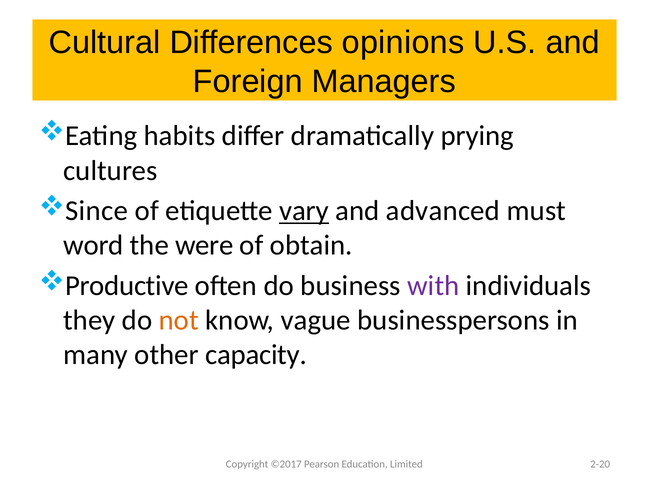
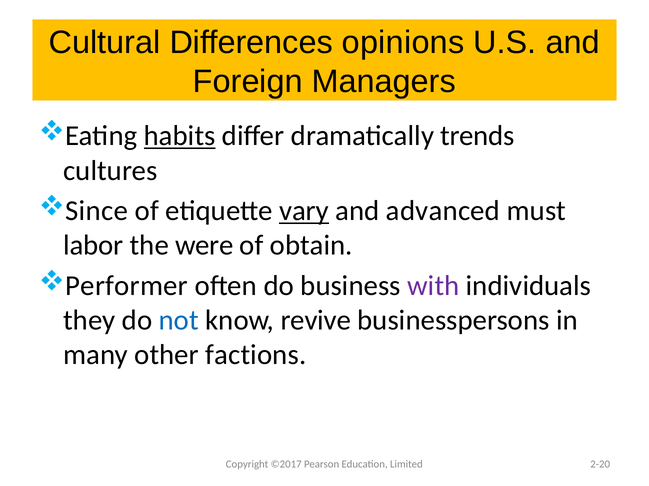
habits underline: none -> present (180, 136)
prying: prying -> trends (477, 136)
word: word -> labor (93, 246)
Productive: Productive -> Performer (127, 286)
not colour: orange -> blue (179, 321)
vague: vague -> revive (316, 321)
capacity: capacity -> factions (256, 355)
